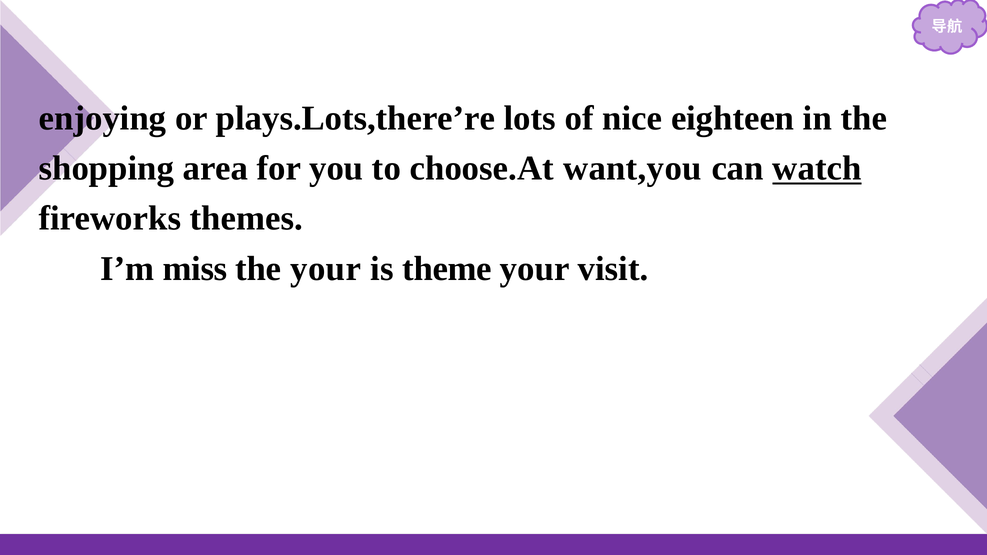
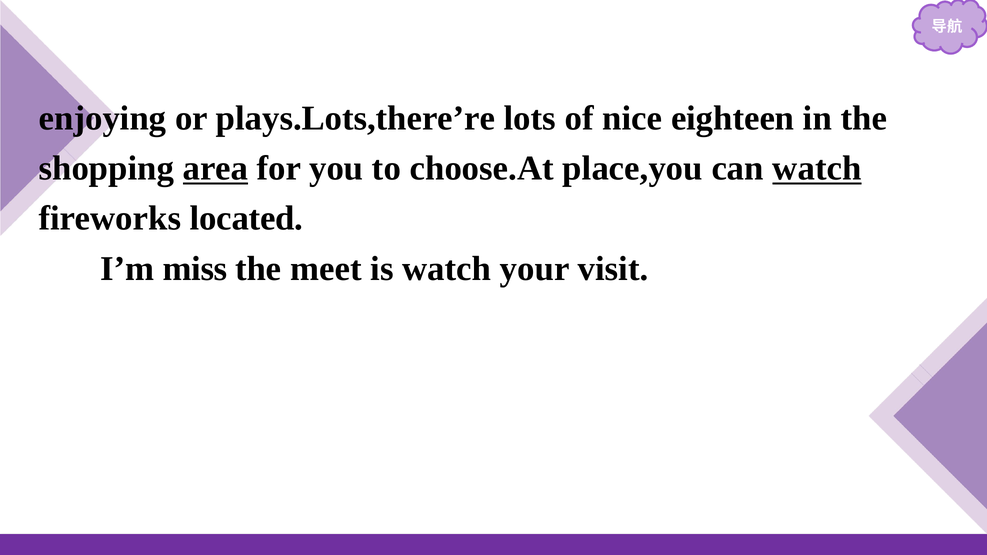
area underline: none -> present (215, 168)
want,you: want,you -> place,you (633, 168)
themes: themes -> located (246, 219)
the your: your -> meet (326, 269)
is theme: theme -> watch (447, 269)
